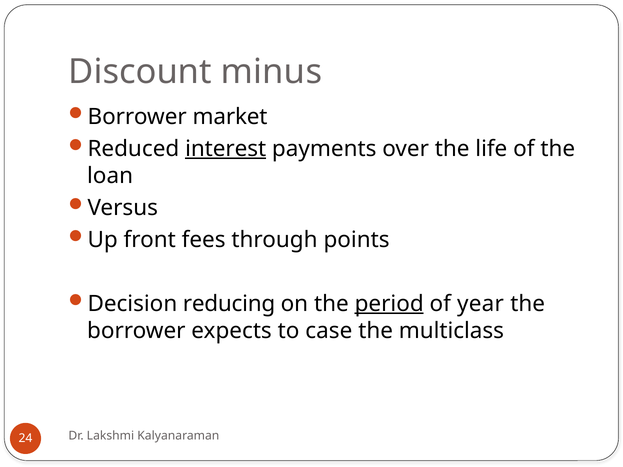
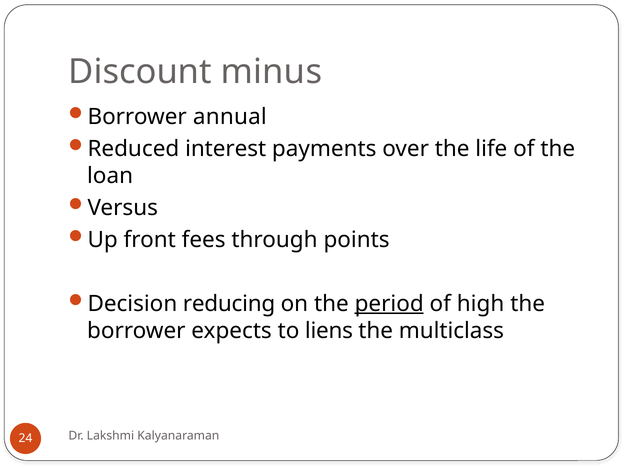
market: market -> annual (230, 117)
interest underline: present -> none (226, 149)
year: year -> high (481, 304)
case: case -> liens (329, 331)
